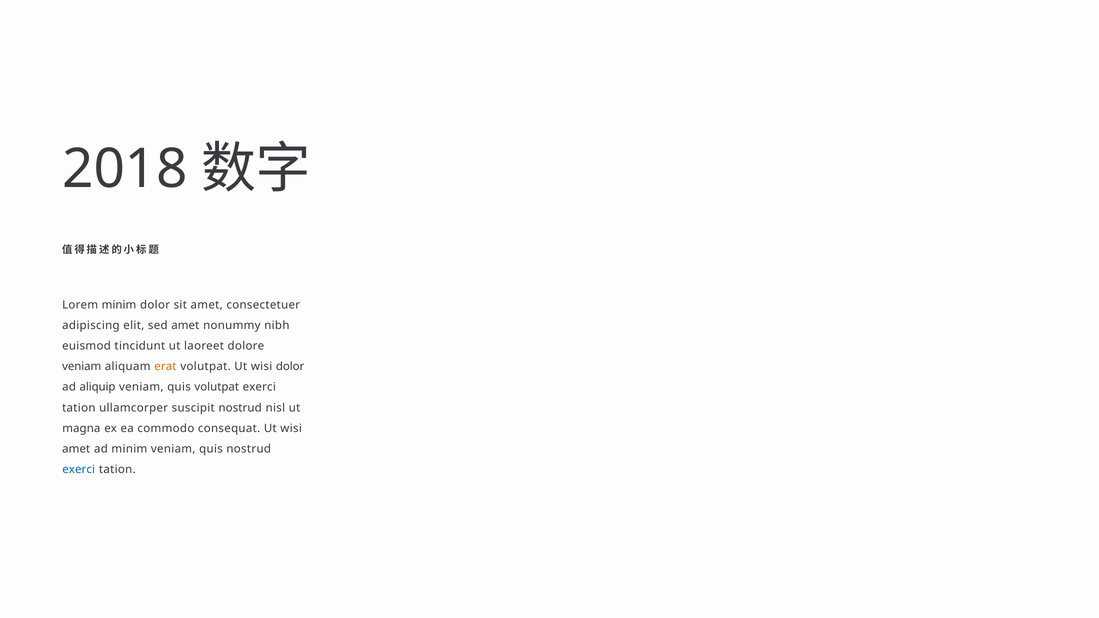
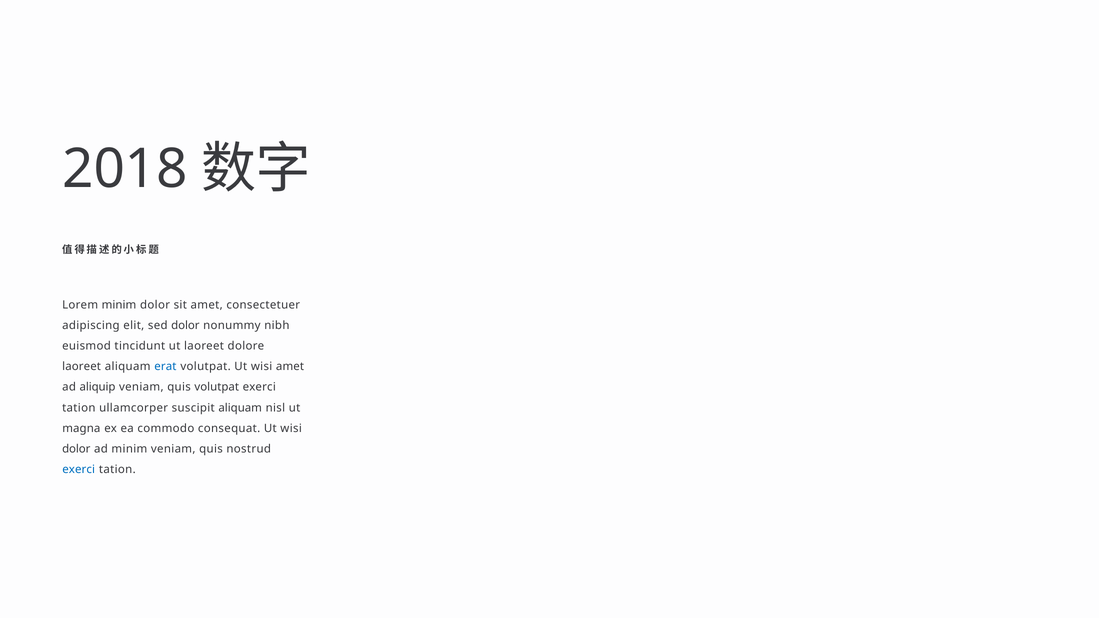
sed amet: amet -> dolor (185, 326)
veniam: veniam -> laoreet (82, 367)
erat colour: orange -> blue (165, 367)
wisi dolor: dolor -> amet (290, 367)
suscipit nostrud: nostrud -> aliquam (240, 408)
amet: amet -> dolor (76, 449)
